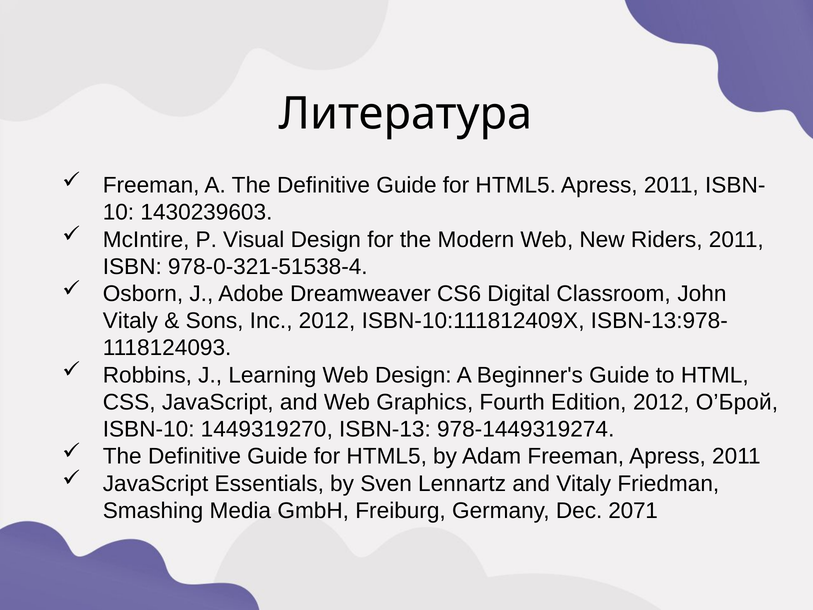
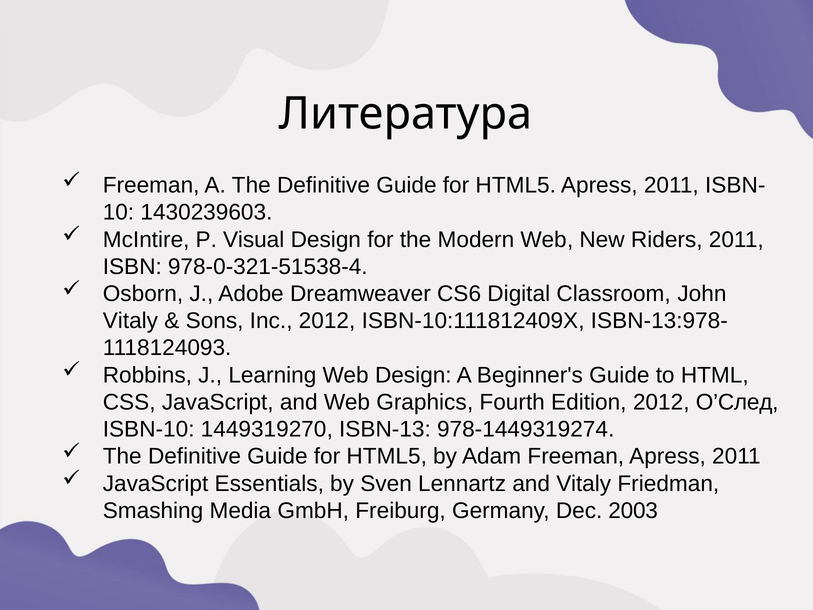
O’Брой: O’Брой -> O’След (737, 402)
2071: 2071 -> 2003 (633, 511)
